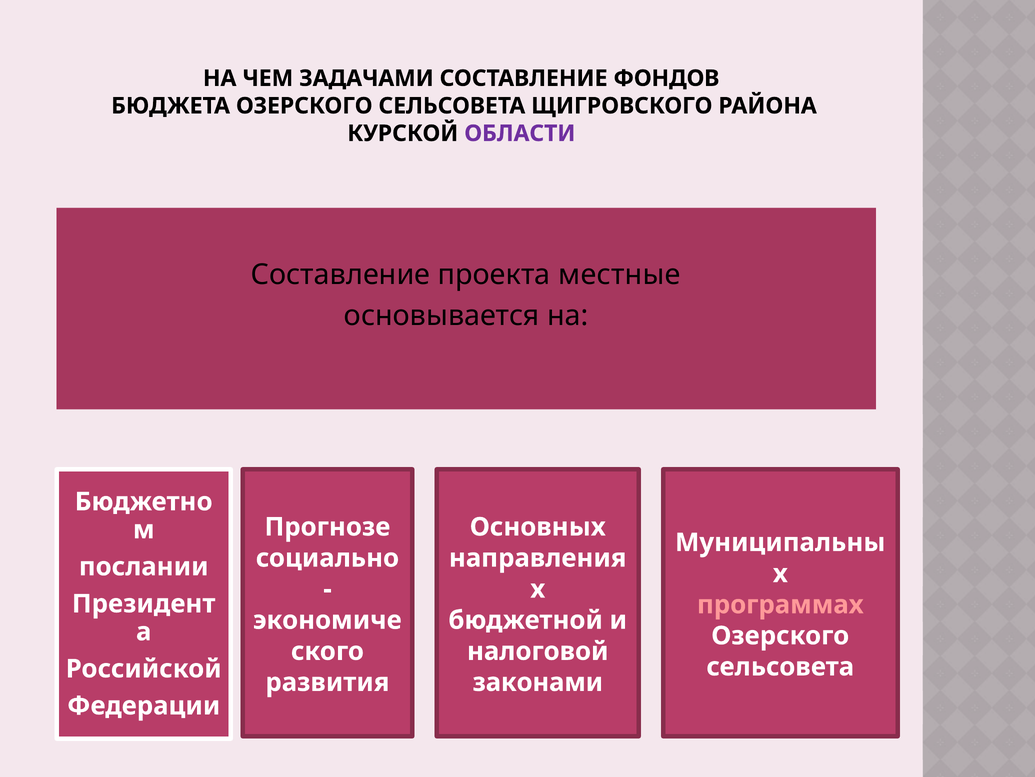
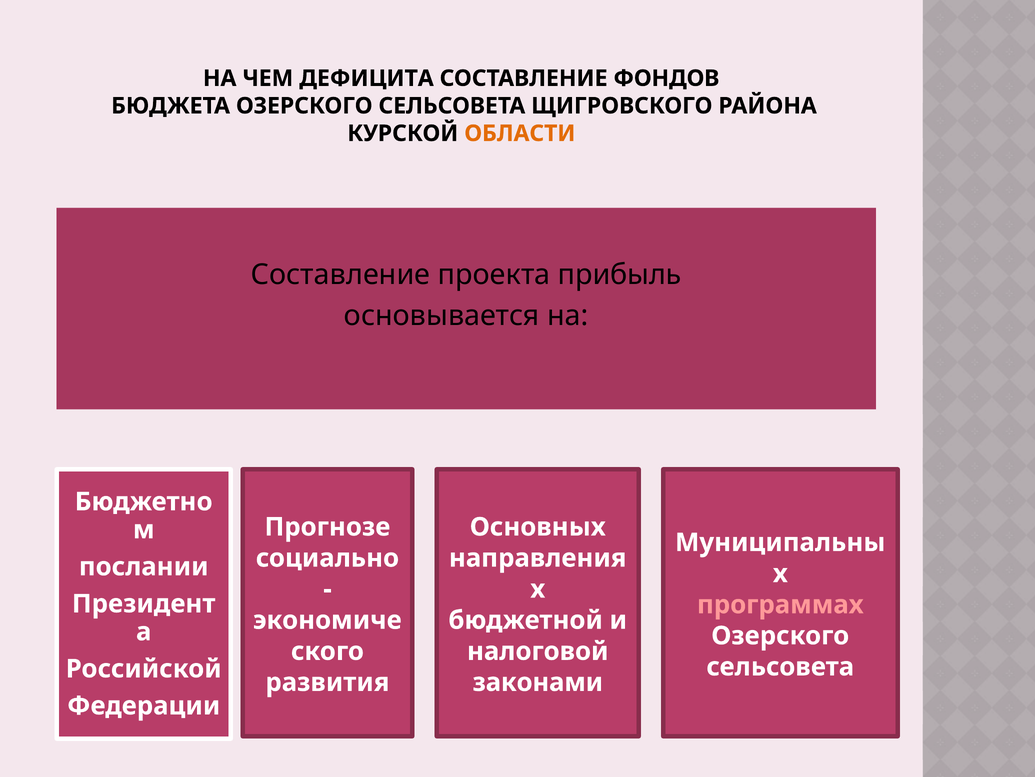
ЗАДАЧАМИ: ЗАДАЧАМИ -> ДЕФИЦИТА (366, 78)
ОБЛАСТИ colour: purple -> orange (520, 133)
местные: местные -> прибыль (620, 274)
